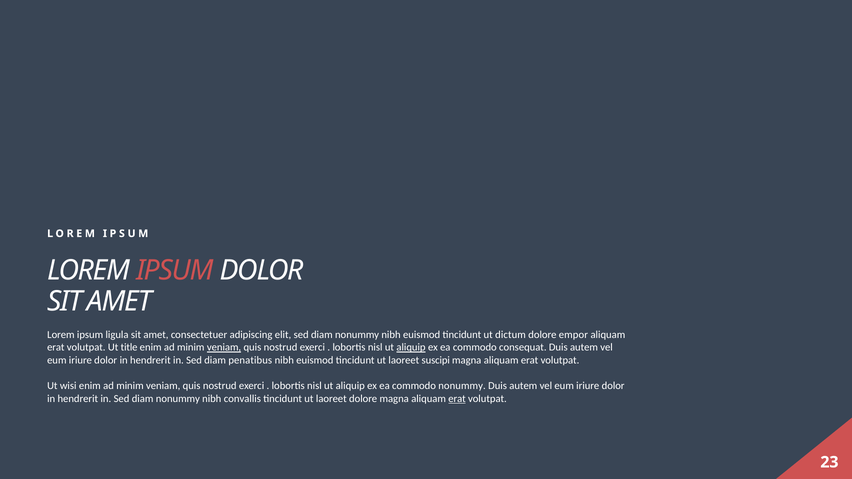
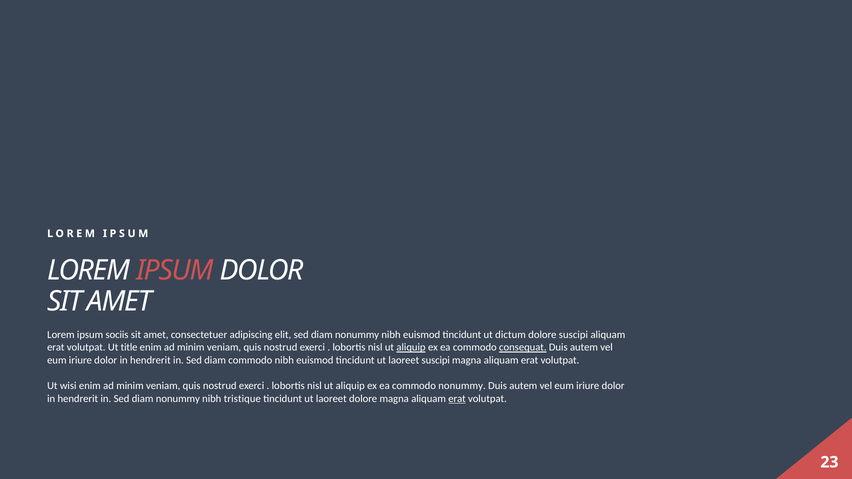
ligula: ligula -> sociis (117, 335)
dolore empor: empor -> suscipi (573, 335)
veniam underline: present -> none (224, 348)
consequat underline: none -> present (523, 348)
diam penatibus: penatibus -> commodo (250, 360)
convallis: convallis -> tristique (242, 399)
